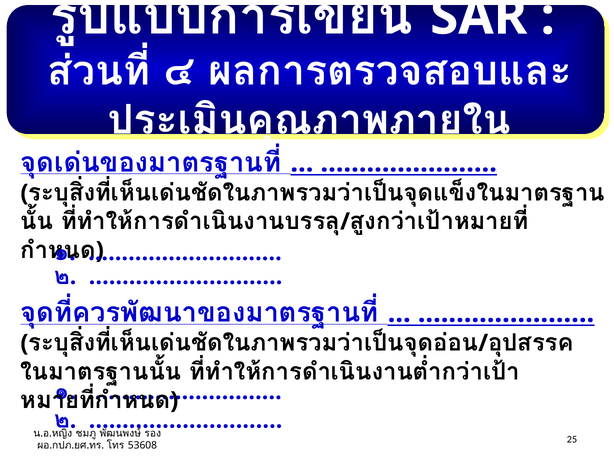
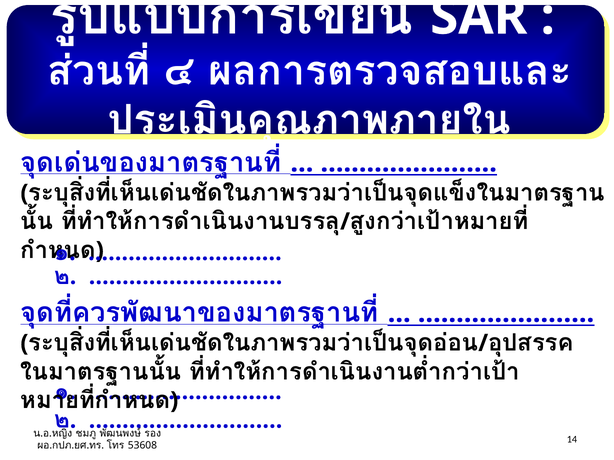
25: 25 -> 14 (572, 440)
